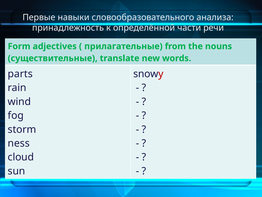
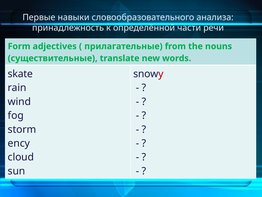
parts: parts -> skate (20, 74)
ness: ness -> ency (19, 143)
